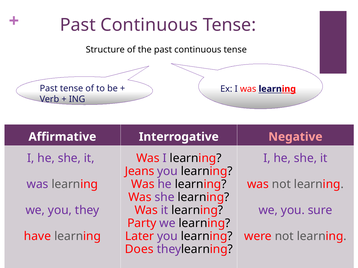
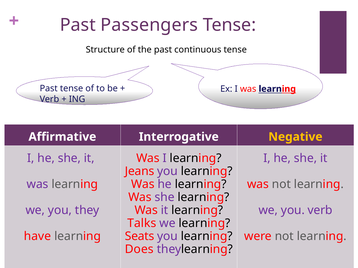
Continuous: Continuous -> Passengers (149, 25)
Negative colour: pink -> yellow (295, 137)
you sure: sure -> verb (320, 211)
Party: Party -> Talks (142, 224)
Later: Later -> Seats (140, 237)
